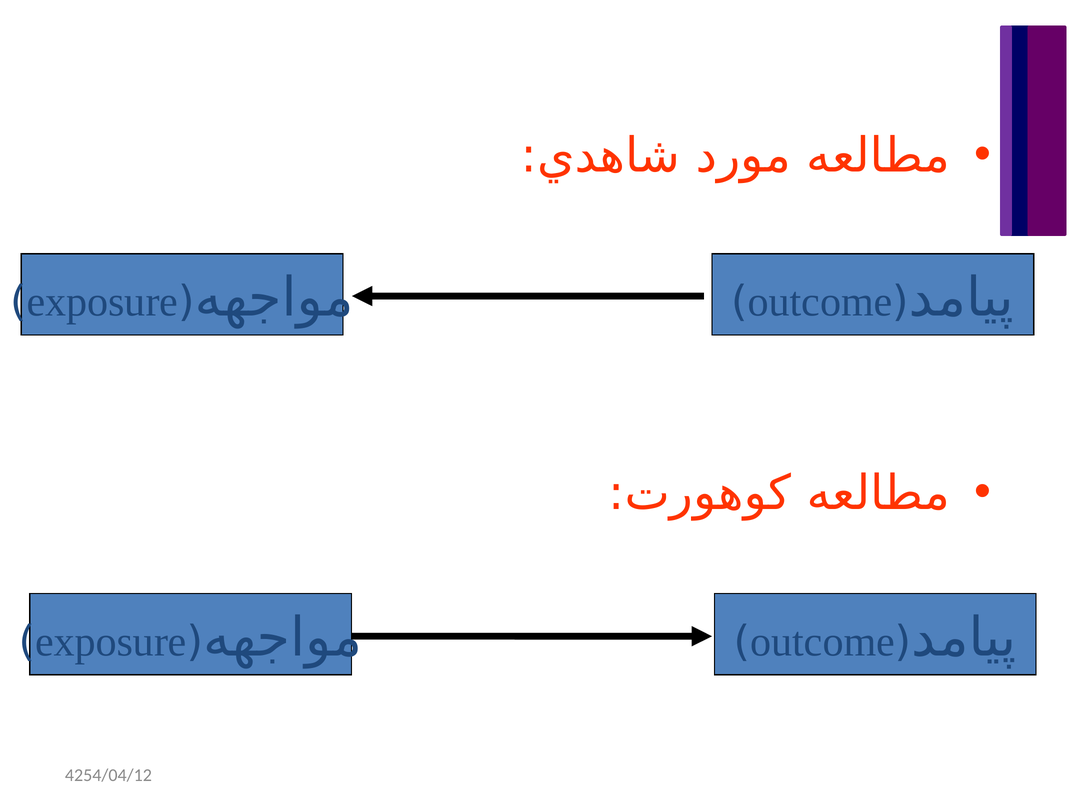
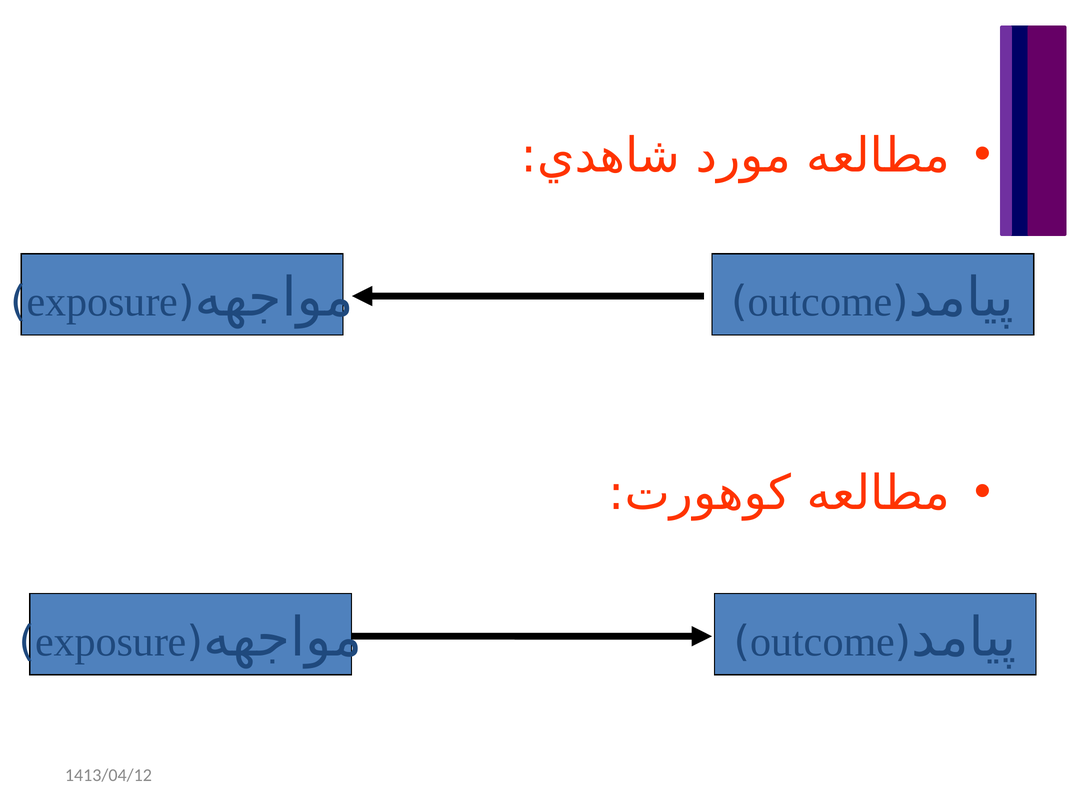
4254/04/12: 4254/04/12 -> 1413/04/12 (108, 776)
